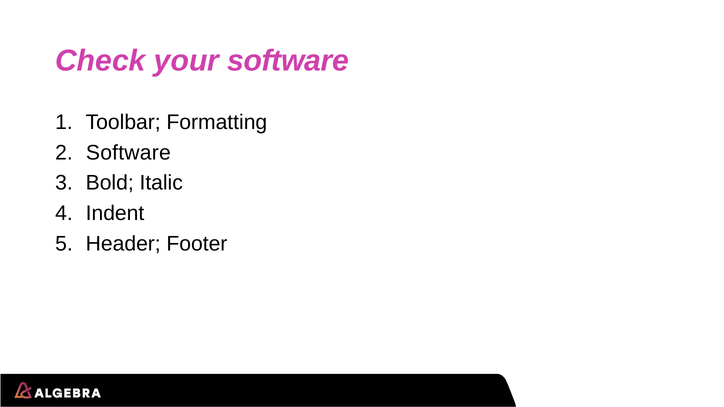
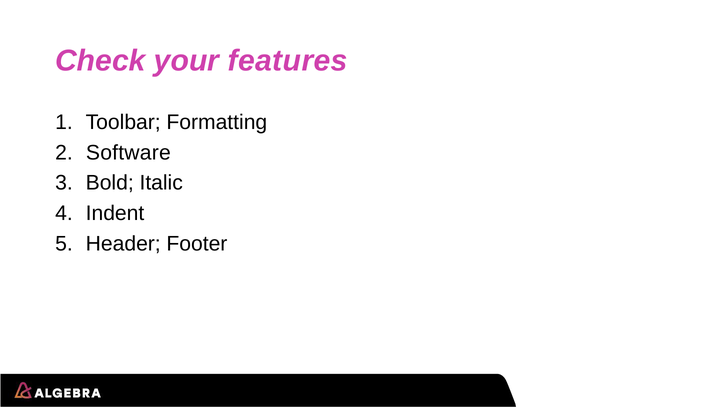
your software: software -> features (288, 61)
